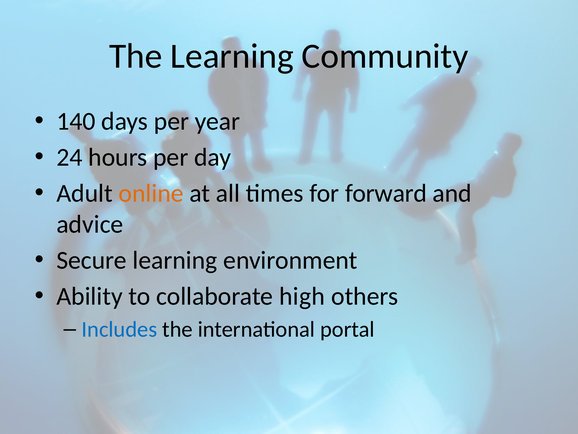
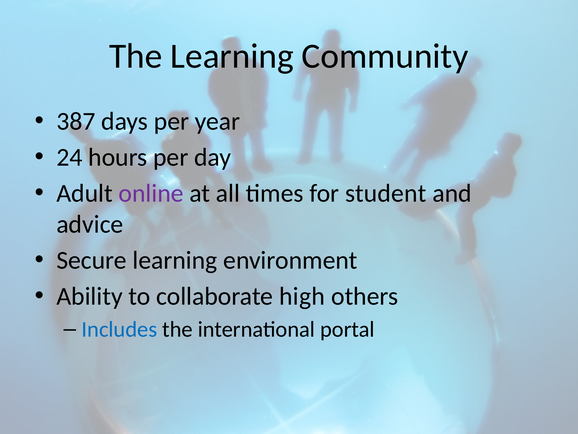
140: 140 -> 387 (76, 121)
online colour: orange -> purple (151, 193)
forward: forward -> student (386, 193)
